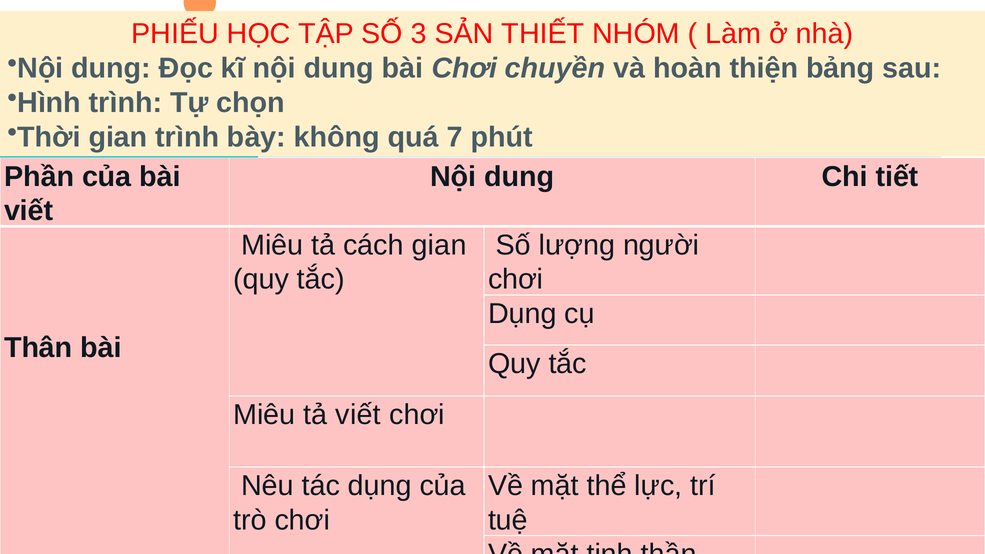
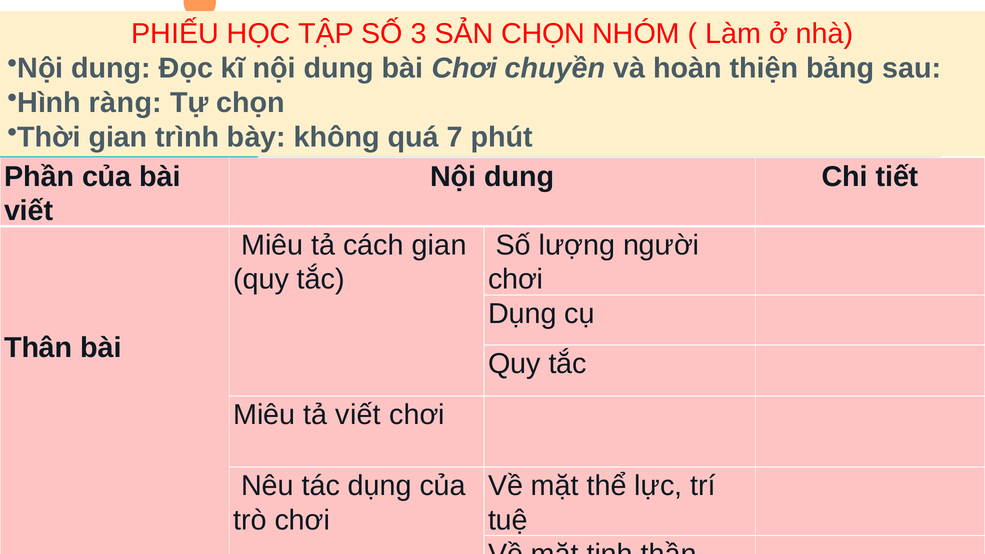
SẢN THIẾT: THIẾT -> CHỌN (543, 34)
Hình trình: trình -> ràng (125, 103)
